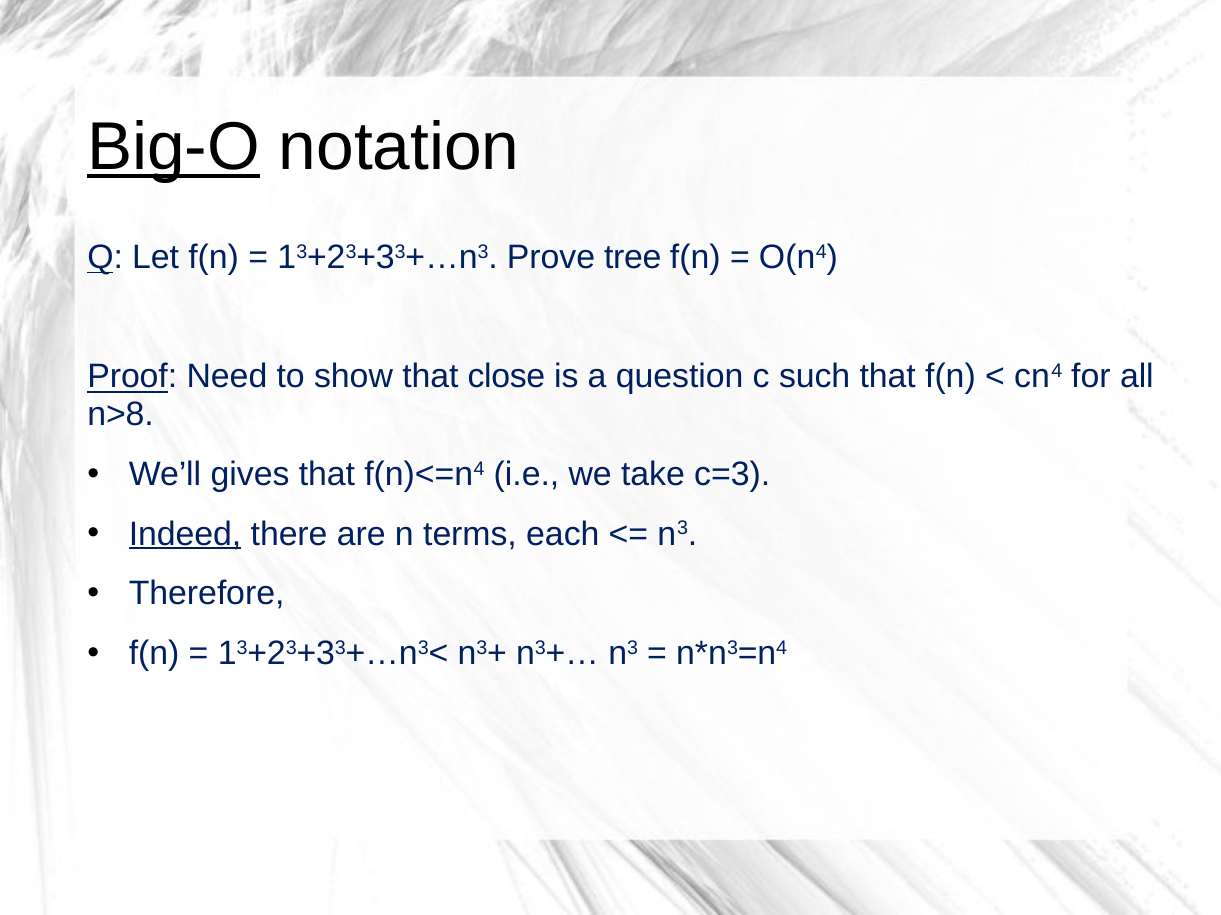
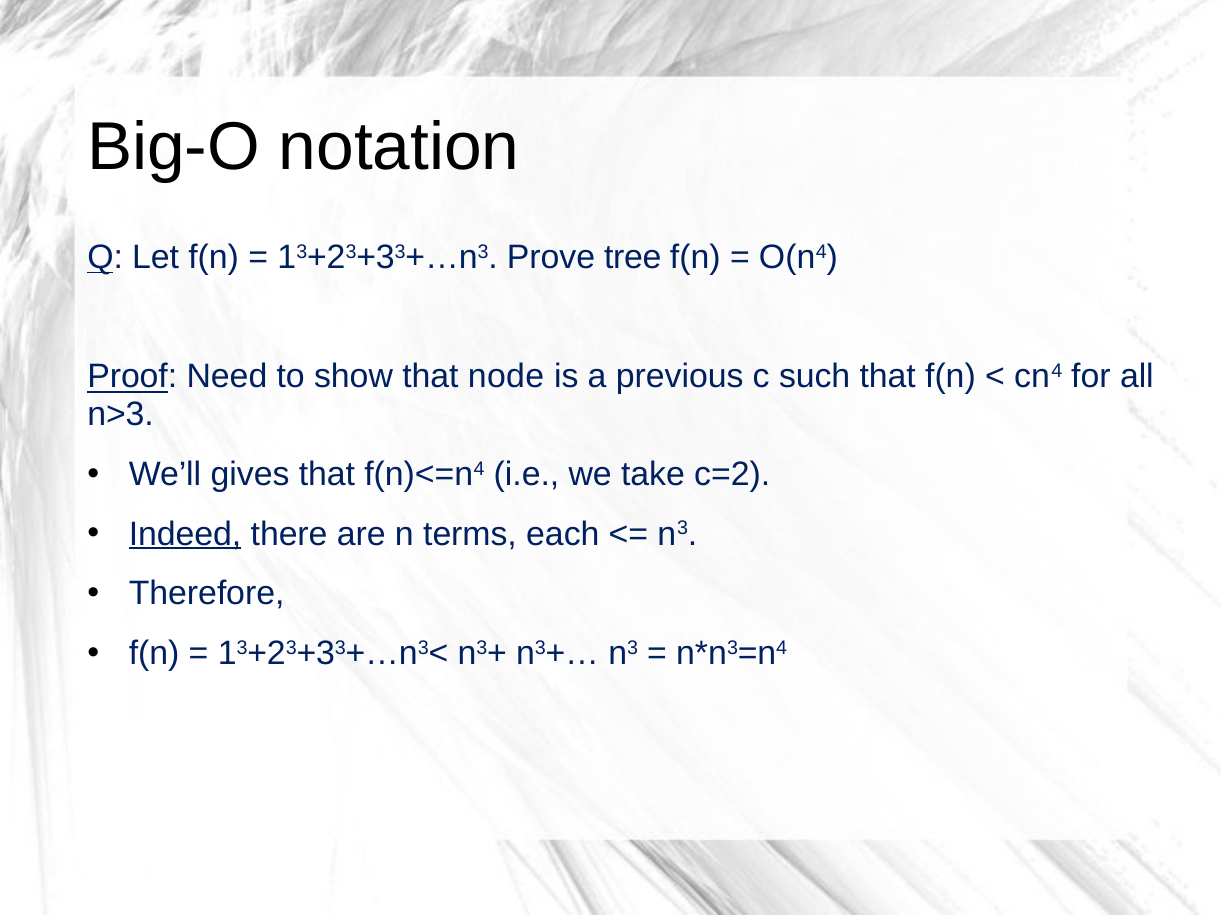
Big-O underline: present -> none (174, 147)
close: close -> node (506, 377)
question: question -> previous (680, 377)
n>8: n>8 -> n>3 (121, 415)
c=3: c=3 -> c=2 (732, 475)
